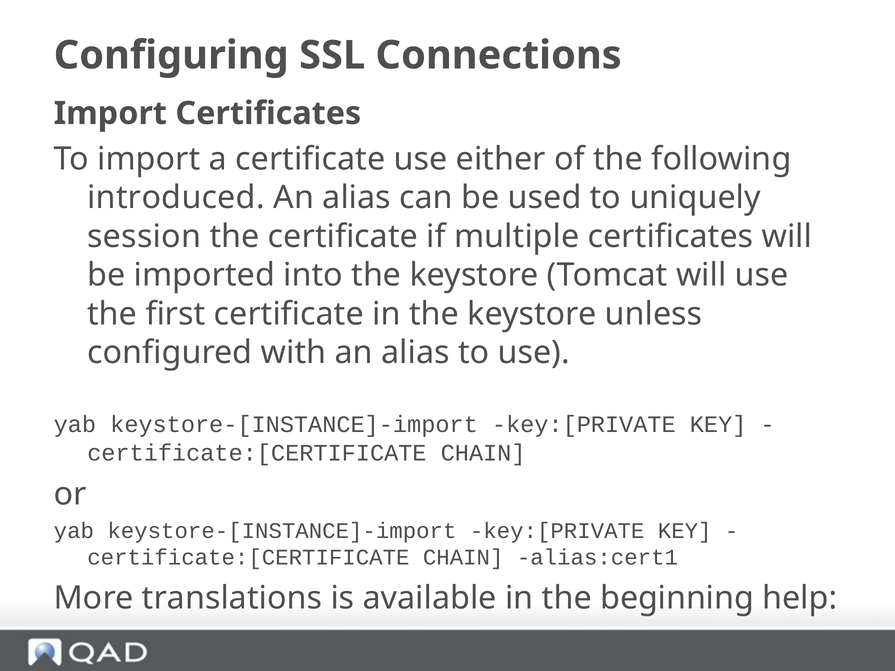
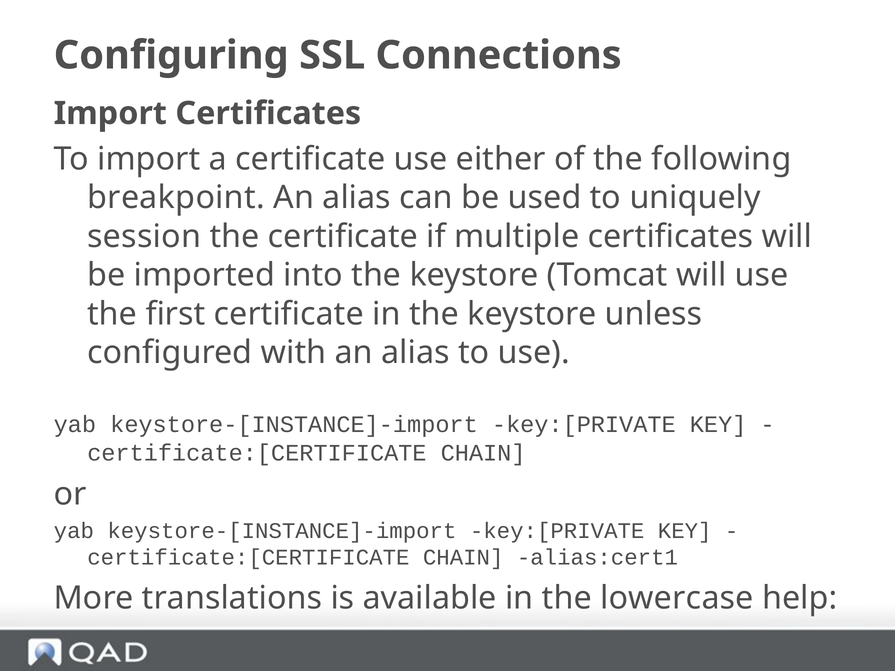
introduced: introduced -> breakpoint (176, 198)
beginning: beginning -> lowercase (677, 598)
